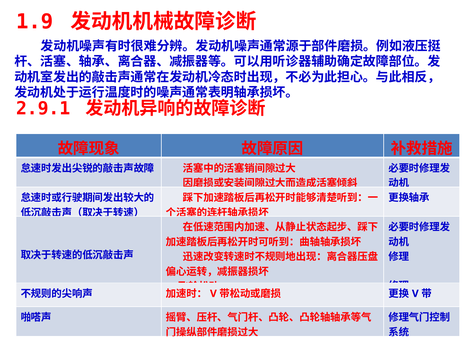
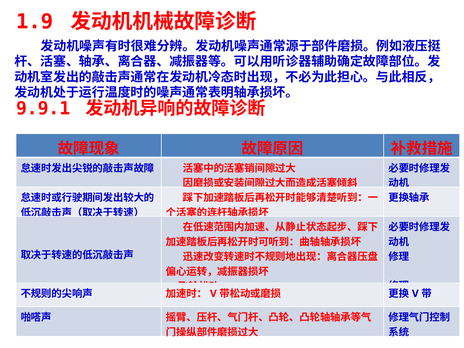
2.9.1: 2.9.1 -> 9.9.1 (43, 109)
